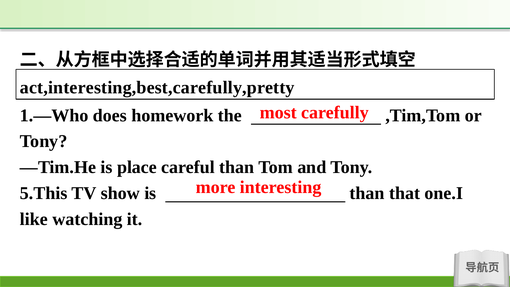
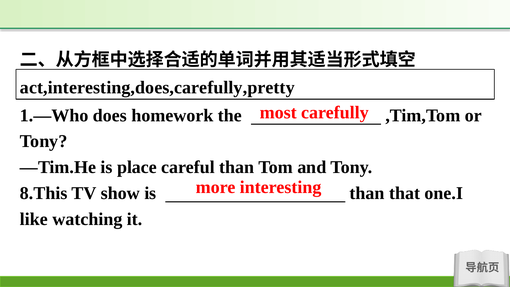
act,interesting,best,carefully,pretty: act,interesting,best,carefully,pretty -> act,interesting,does,carefully,pretty (157, 88)
5.This: 5.This -> 8.This (44, 193)
